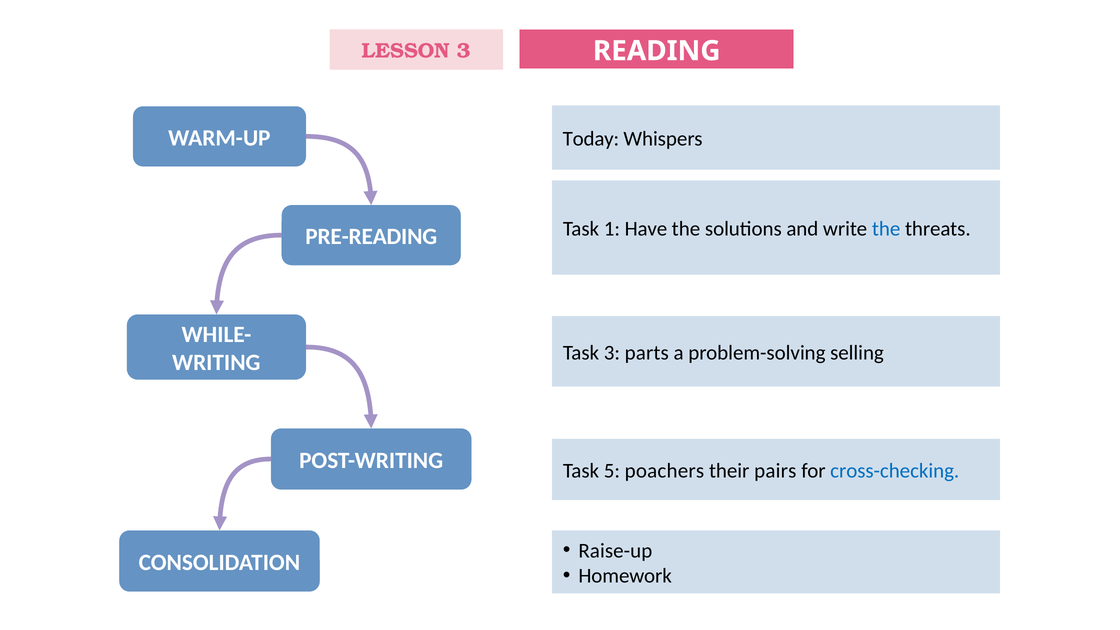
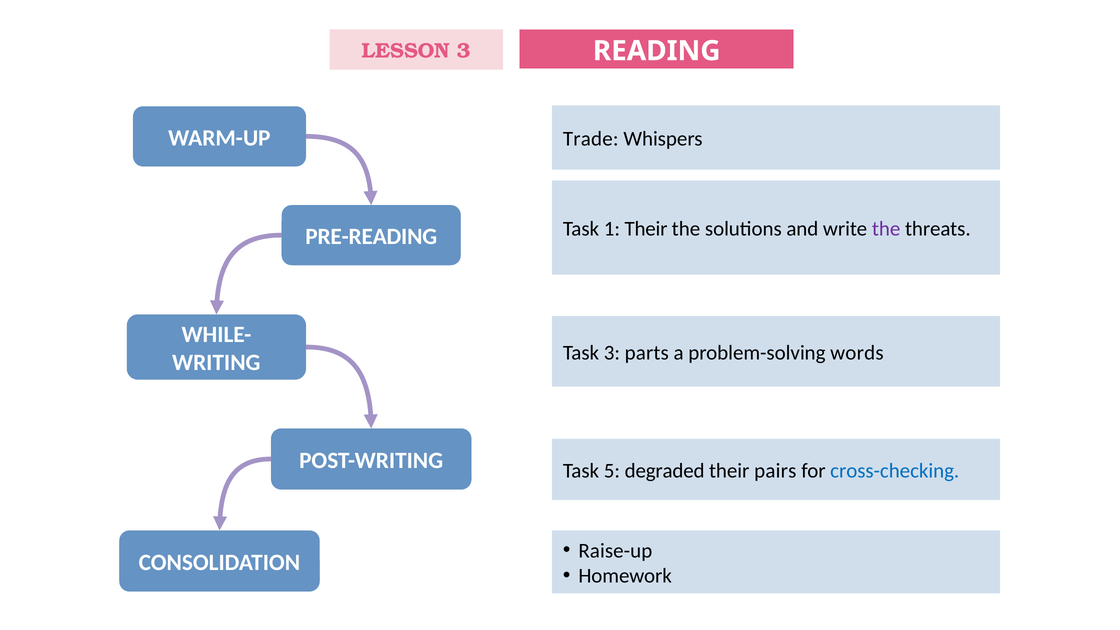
Today: Today -> Trade (591, 139)
1 Have: Have -> Their (646, 229)
the colour: blue -> purple (886, 229)
selling: selling -> words (857, 353)
poachers: poachers -> degraded (665, 471)
